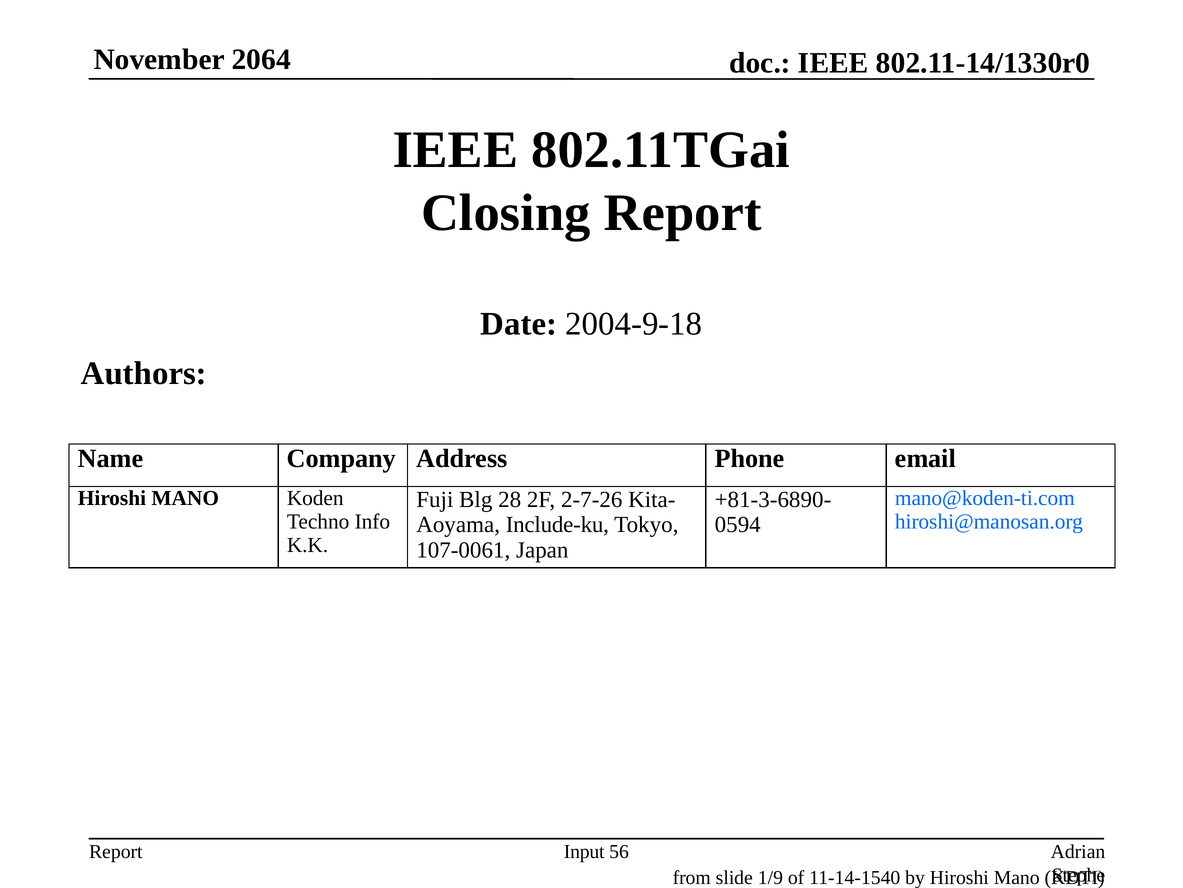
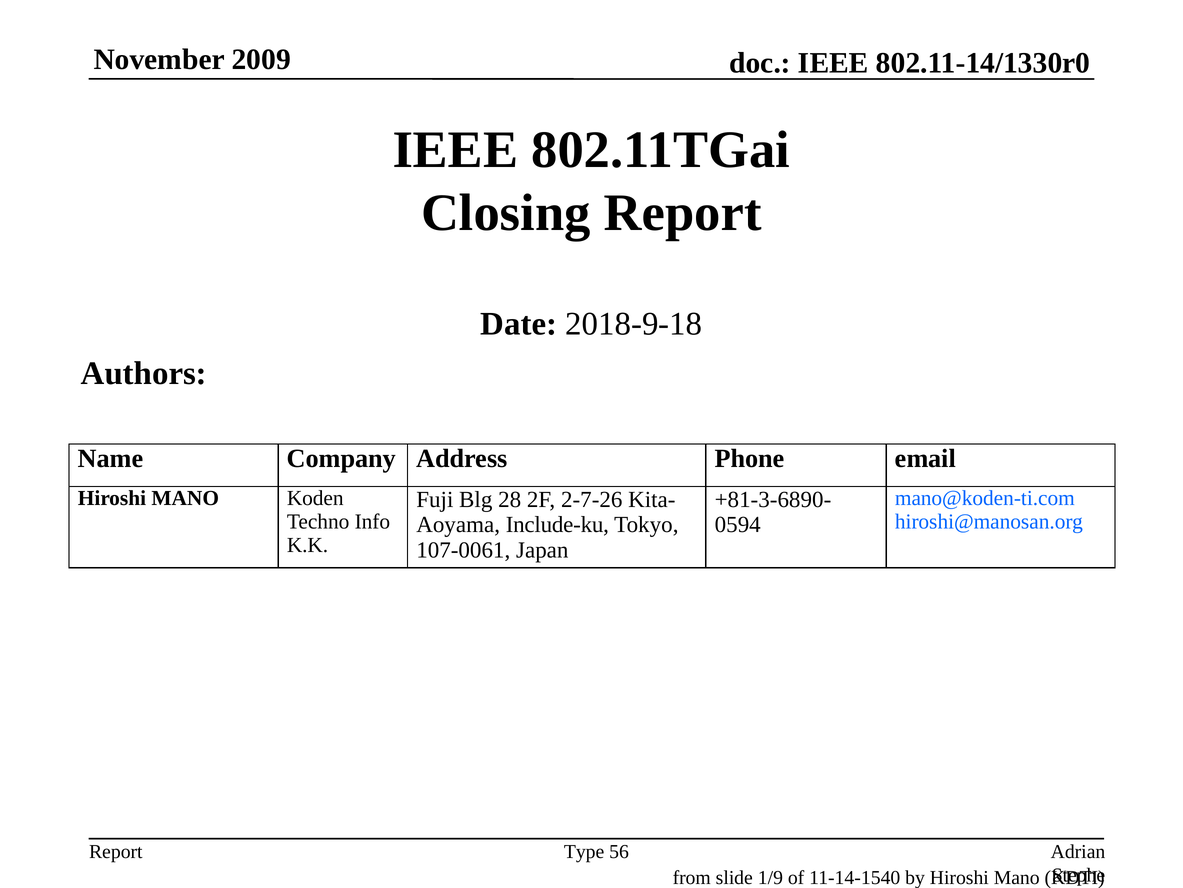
2064: 2064 -> 2009 (261, 59)
2004-9-18: 2004-9-18 -> 2018-9-18 (634, 324)
Input: Input -> Type (584, 851)
